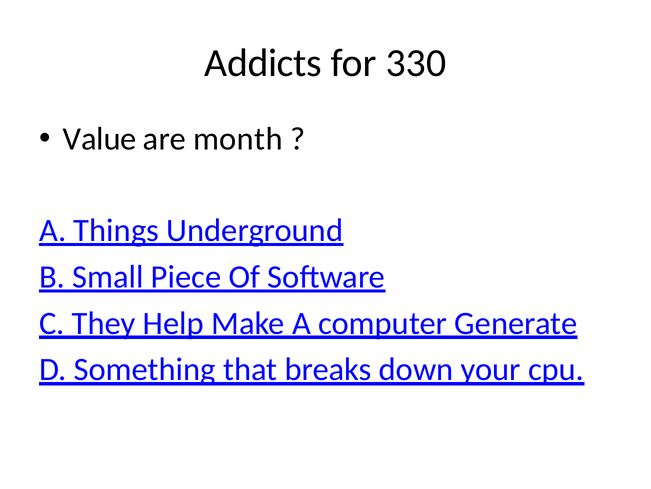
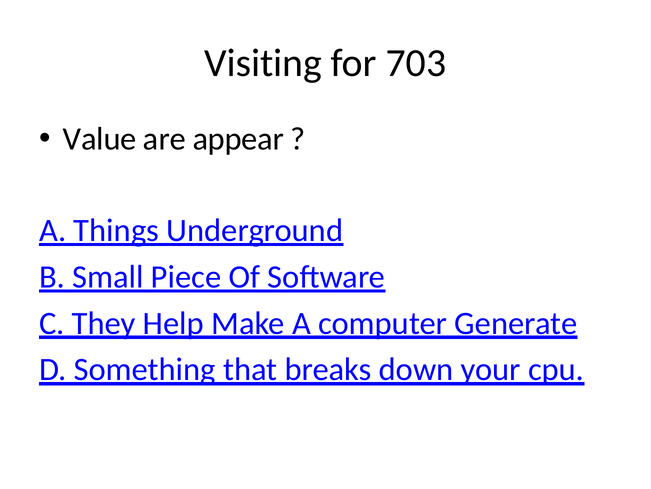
Addicts: Addicts -> Visiting (263, 63)
330: 330 -> 703 (416, 63)
month: month -> appear (238, 139)
